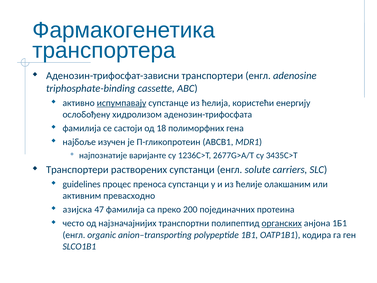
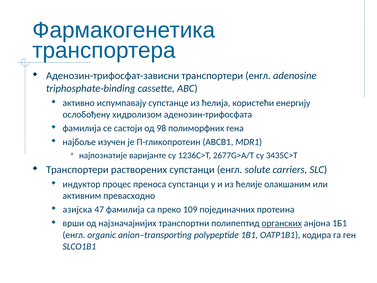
испумпавају underline: present -> none (122, 103)
18: 18 -> 98 (161, 128)
guidelines: guidelines -> индуктор (81, 184)
200: 200 -> 109 (190, 209)
често: често -> врши (73, 223)
